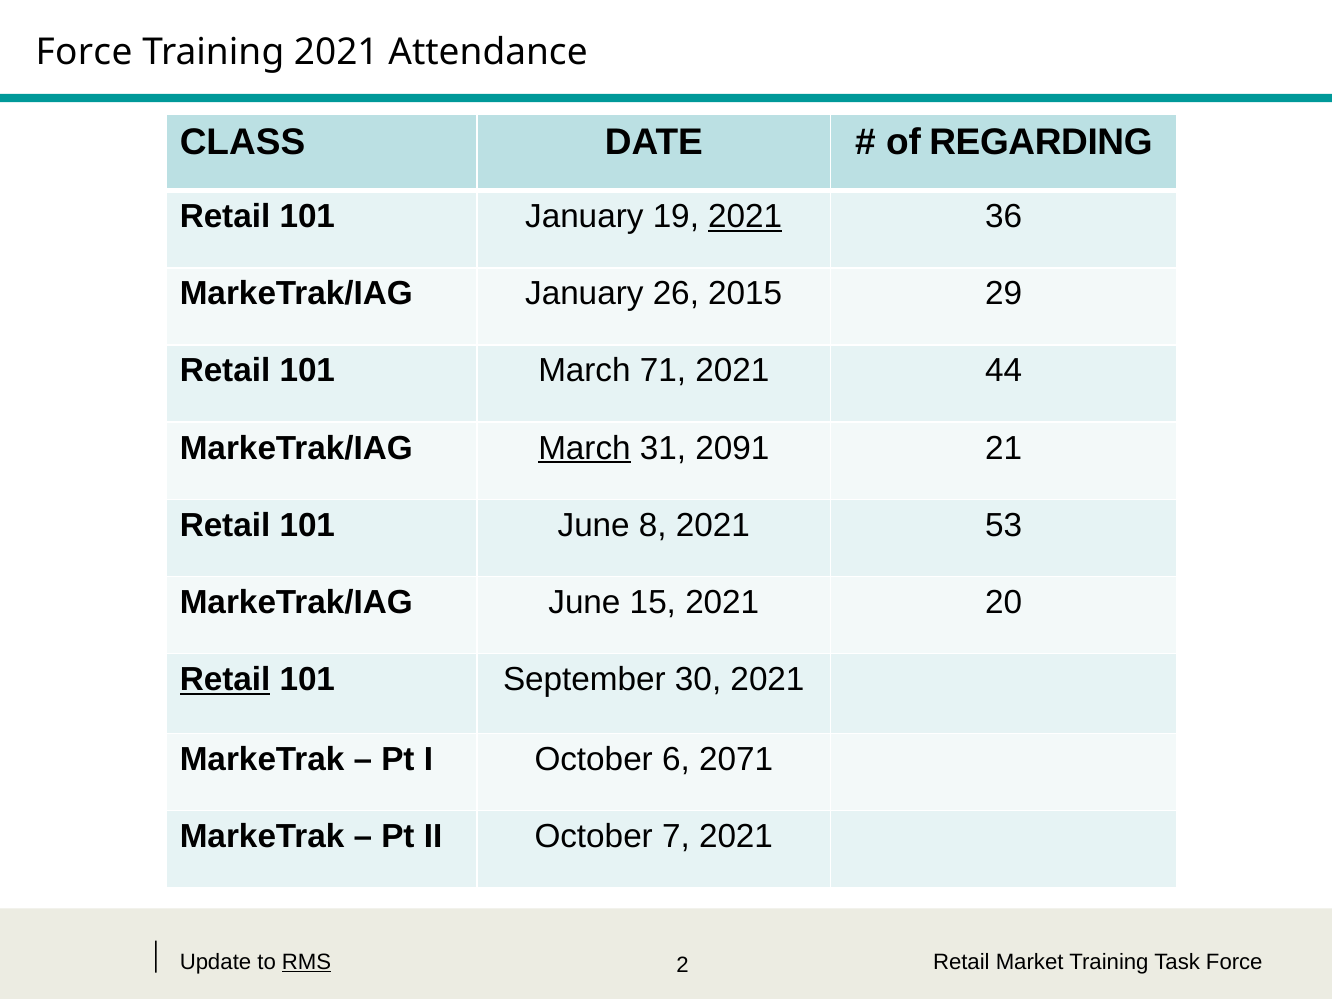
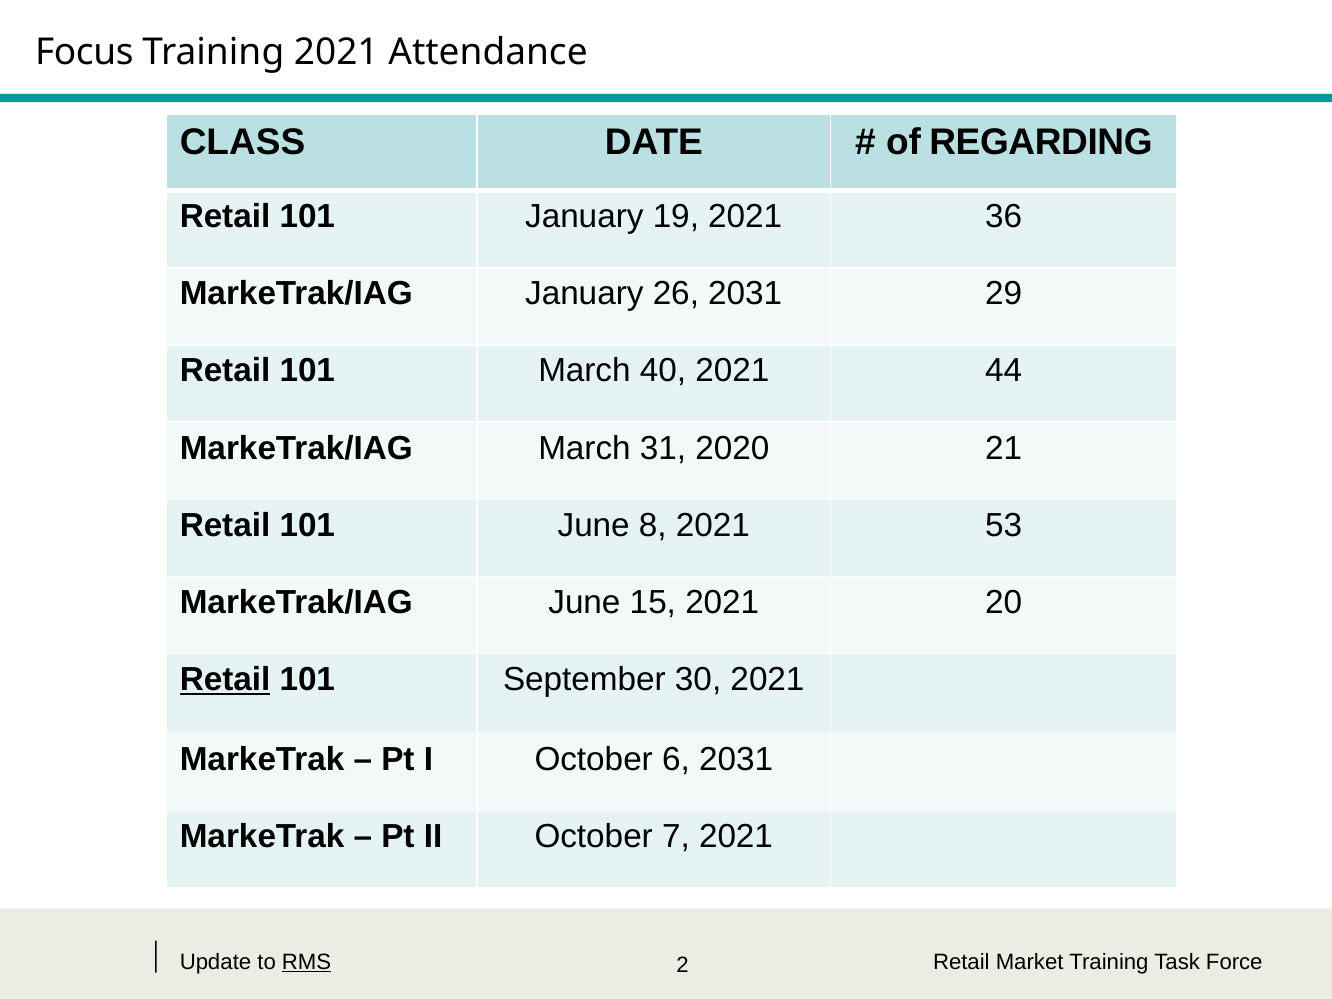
Force: Force -> Focus (84, 52)
2021 underline: present -> none (745, 217)
26 2015: 2015 -> 2031 (745, 294)
71: 71 -> 40 (663, 371)
March underline: present -> none (584, 448)
2091: 2091 -> 2020 (732, 448)
6 2071: 2071 -> 2031 (736, 759)
